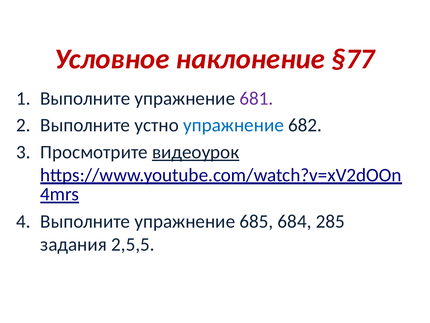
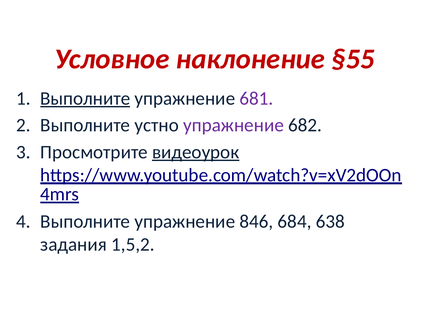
§77: §77 -> §55 (353, 59)
Выполните underline: none -> present (85, 98)
упражнение colour: blue -> purple (234, 125)
685: 685 -> 846 (256, 221)
285: 285 -> 638 (330, 221)
2,5,5: 2,5,5 -> 1,5,2 (133, 244)
